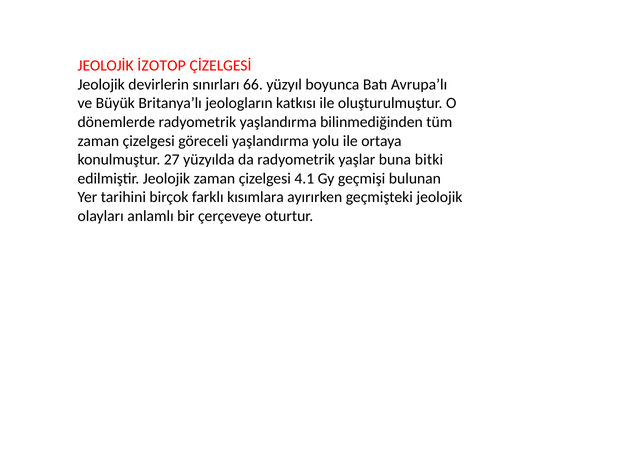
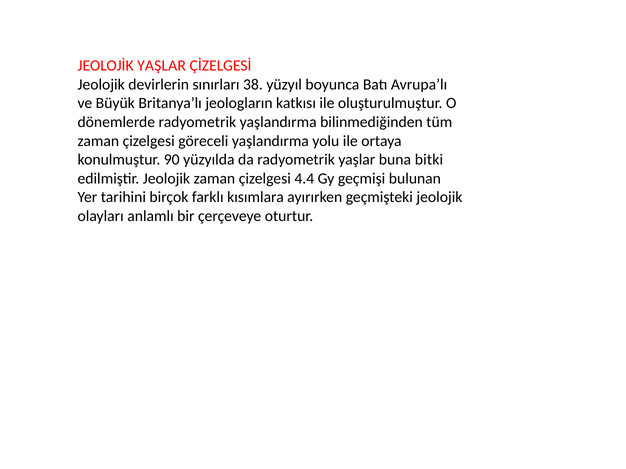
JEOLOJİK İZOTOP: İZOTOP -> YAŞLAR (162, 66)
66: 66 -> 38 (253, 85)
27: 27 -> 90 (172, 160)
4.1: 4.1 -> 4.4 (304, 179)
